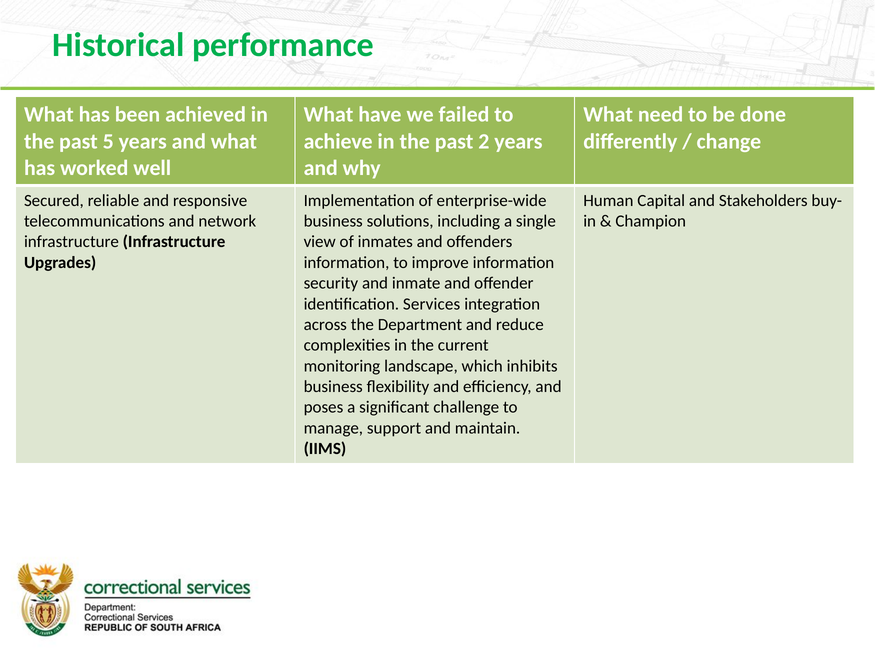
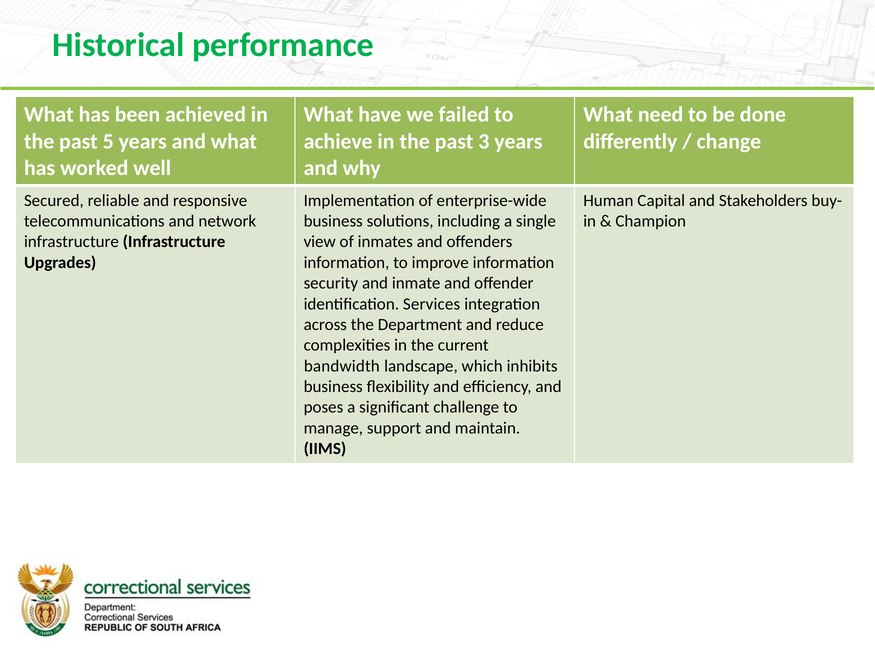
2: 2 -> 3 (484, 141)
monitoring: monitoring -> bandwidth (342, 366)
